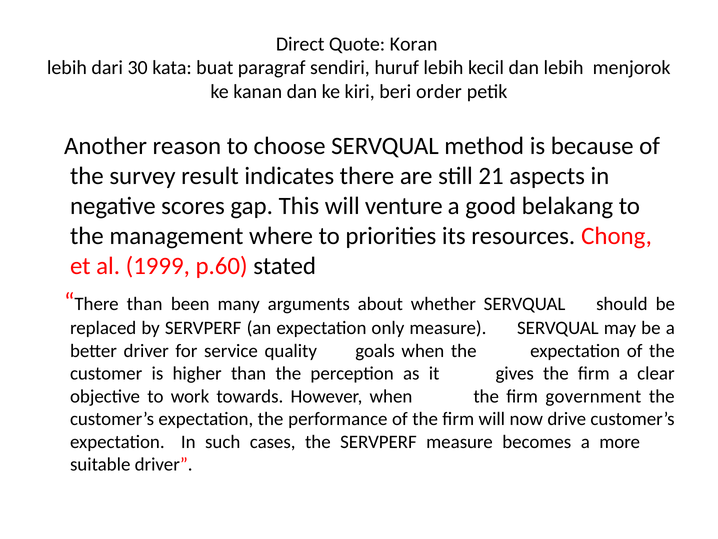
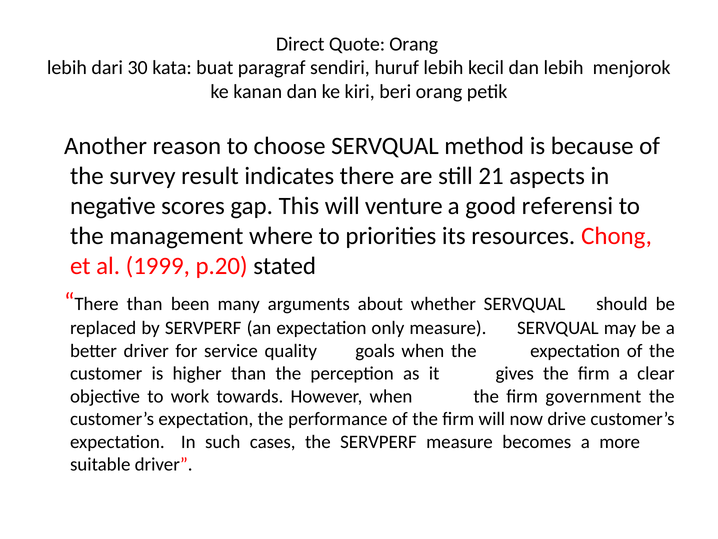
Quote Koran: Koran -> Orang (414, 44)
beri order: order -> orang (439, 92)
belakang: belakang -> referensi (567, 206)
p.60: p.60 -> p.20 (222, 266)
